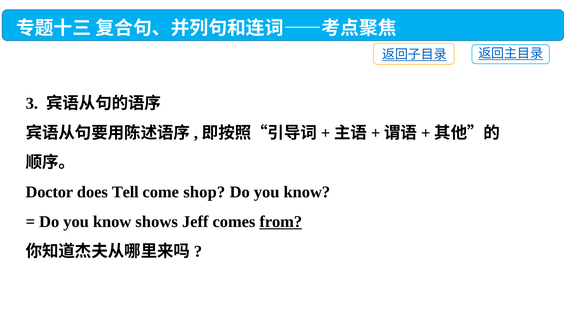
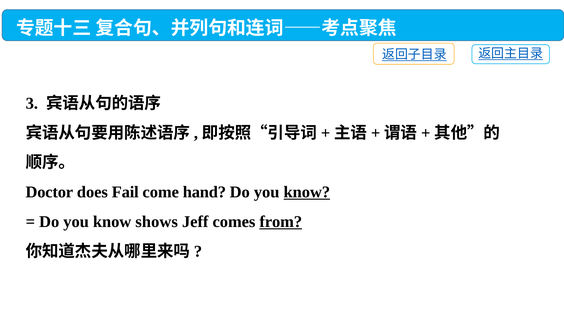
Tell: Tell -> Fail (125, 192)
shop: shop -> hand (204, 192)
know underline: none -> present (307, 192)
